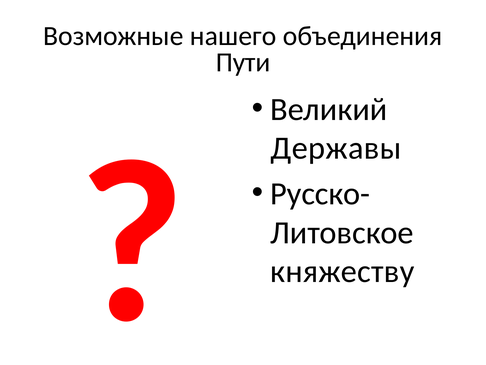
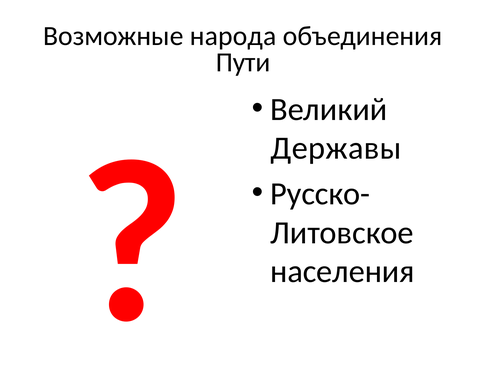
нашего: нашего -> народа (233, 36)
княжеству: княжеству -> населения (342, 271)
